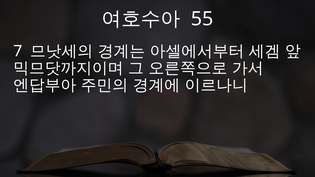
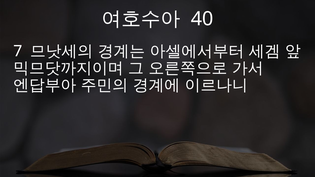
55: 55 -> 40 (202, 19)
